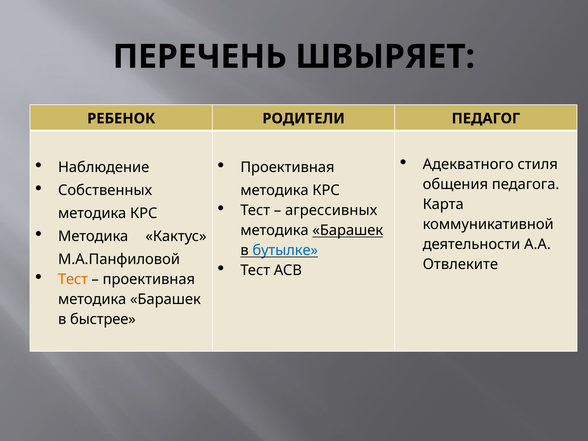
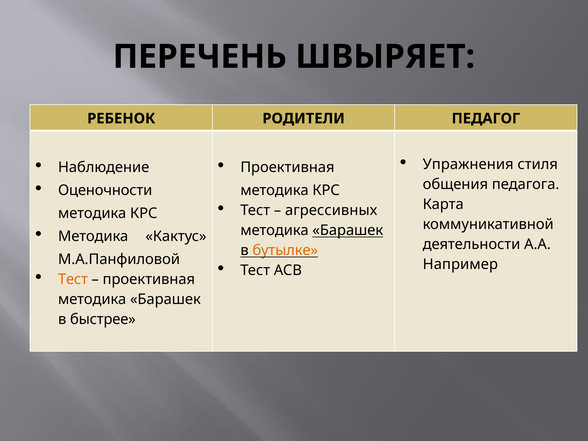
Адекватного: Адекватного -> Упражнения (468, 164)
Собственных: Собственных -> Оценочности (105, 190)
бутылке colour: blue -> orange (285, 250)
Отвлеките: Отвлеките -> Например (460, 264)
